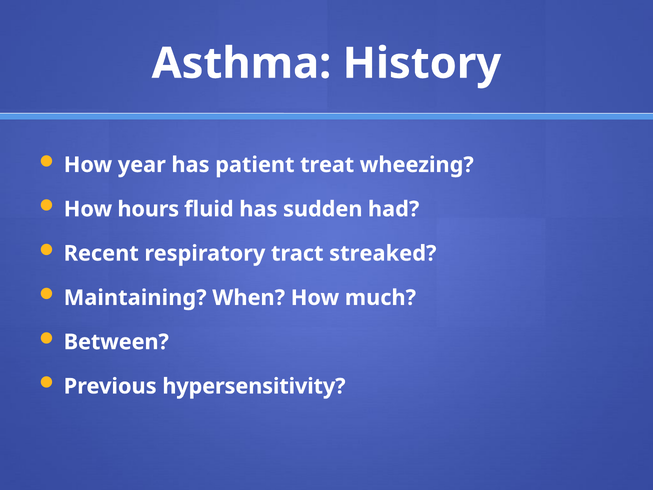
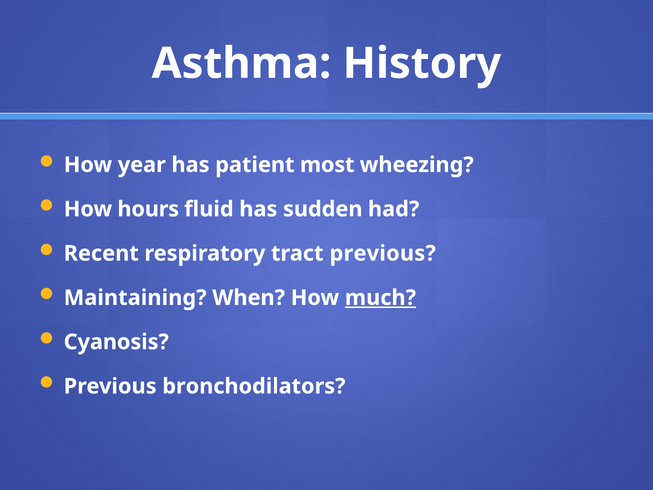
treat: treat -> most (327, 165)
tract streaked: streaked -> previous (383, 253)
much underline: none -> present (380, 298)
Between: Between -> Cyanosis (116, 342)
hypersensitivity: hypersensitivity -> bronchodilators (254, 386)
